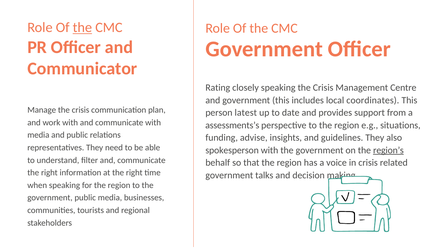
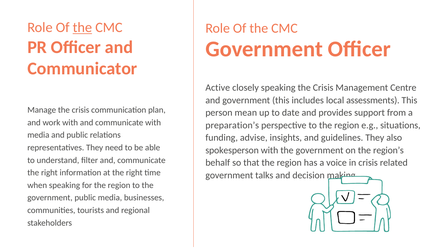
Rating: Rating -> Active (218, 88)
coordinates: coordinates -> assessments (373, 100)
latest: latest -> mean (246, 113)
assessments’s: assessments’s -> preparation’s (232, 125)
region’s underline: present -> none (388, 150)
